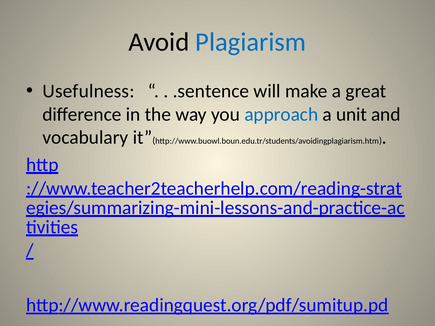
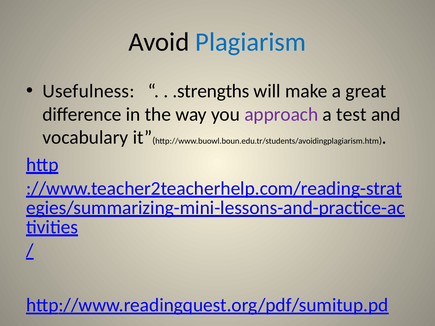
.sentence: .sentence -> .strengths (211, 91)
approach colour: blue -> purple (281, 114)
unit: unit -> test (351, 114)
